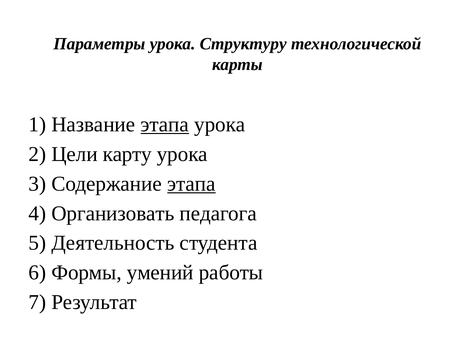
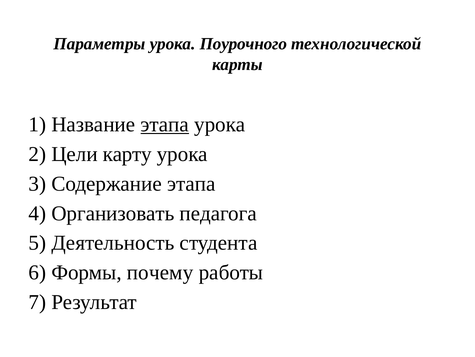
Структуру: Структуру -> Поурочного (243, 44)
этапа underline: present -> none (191, 183)
умений: умений -> почему (160, 272)
